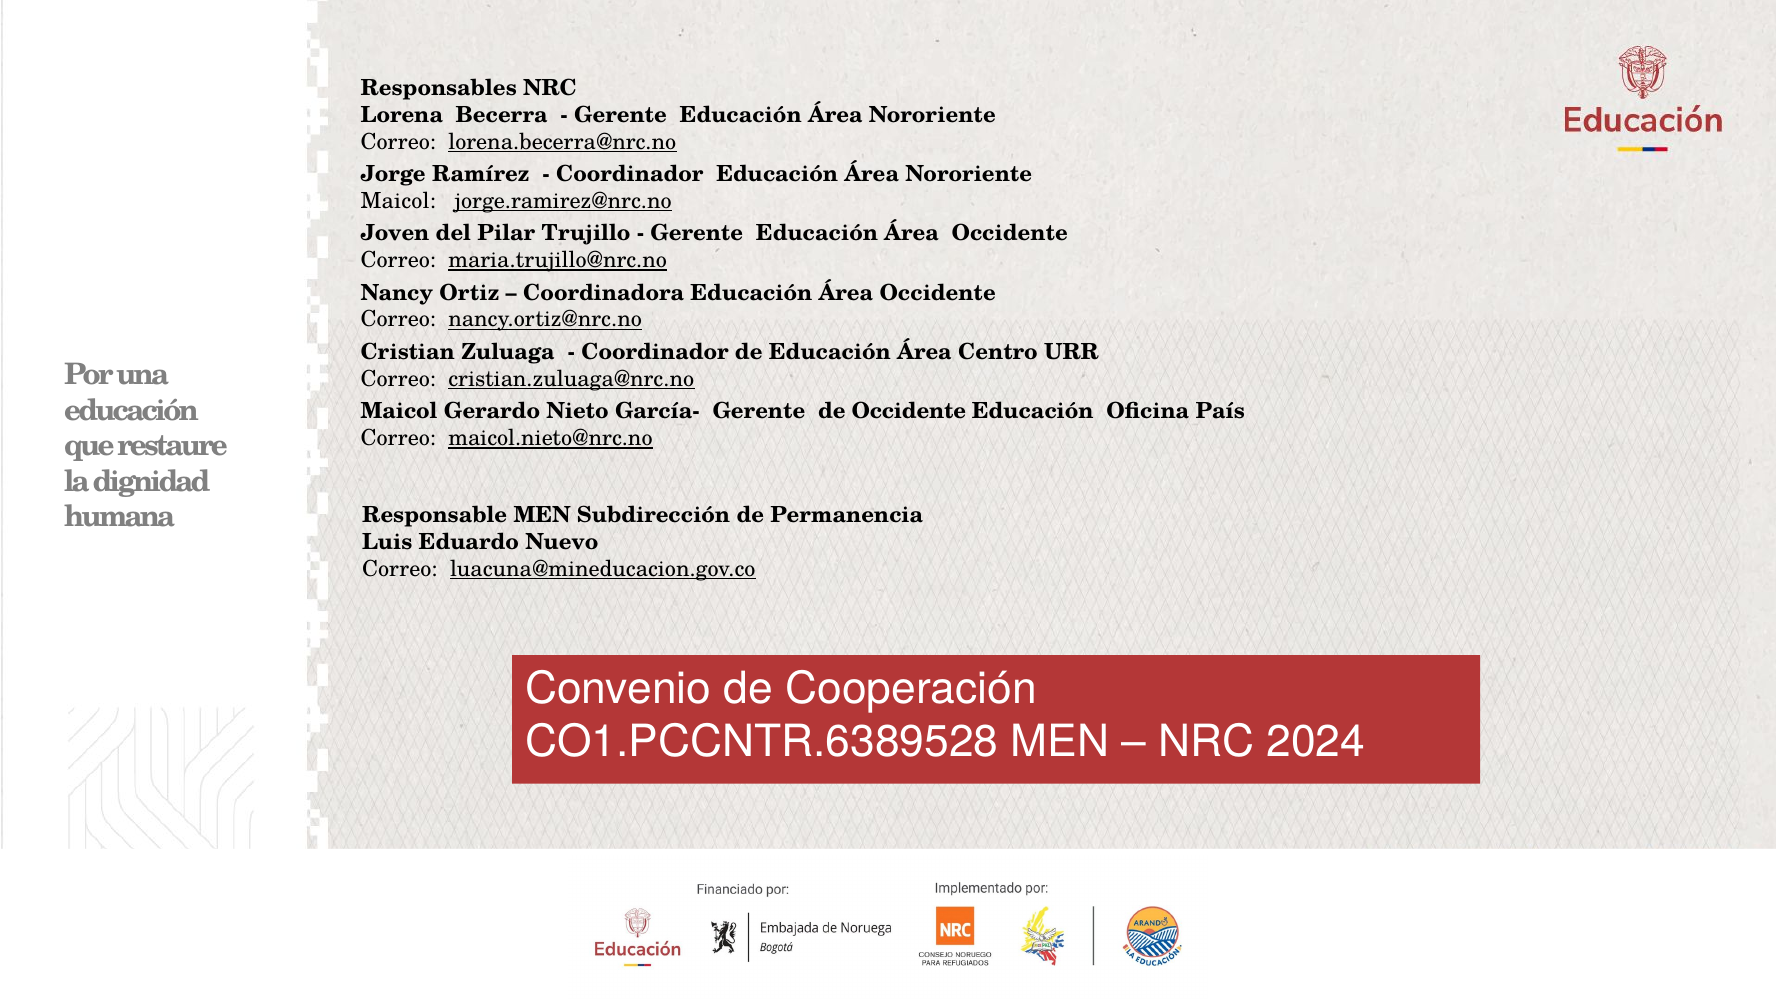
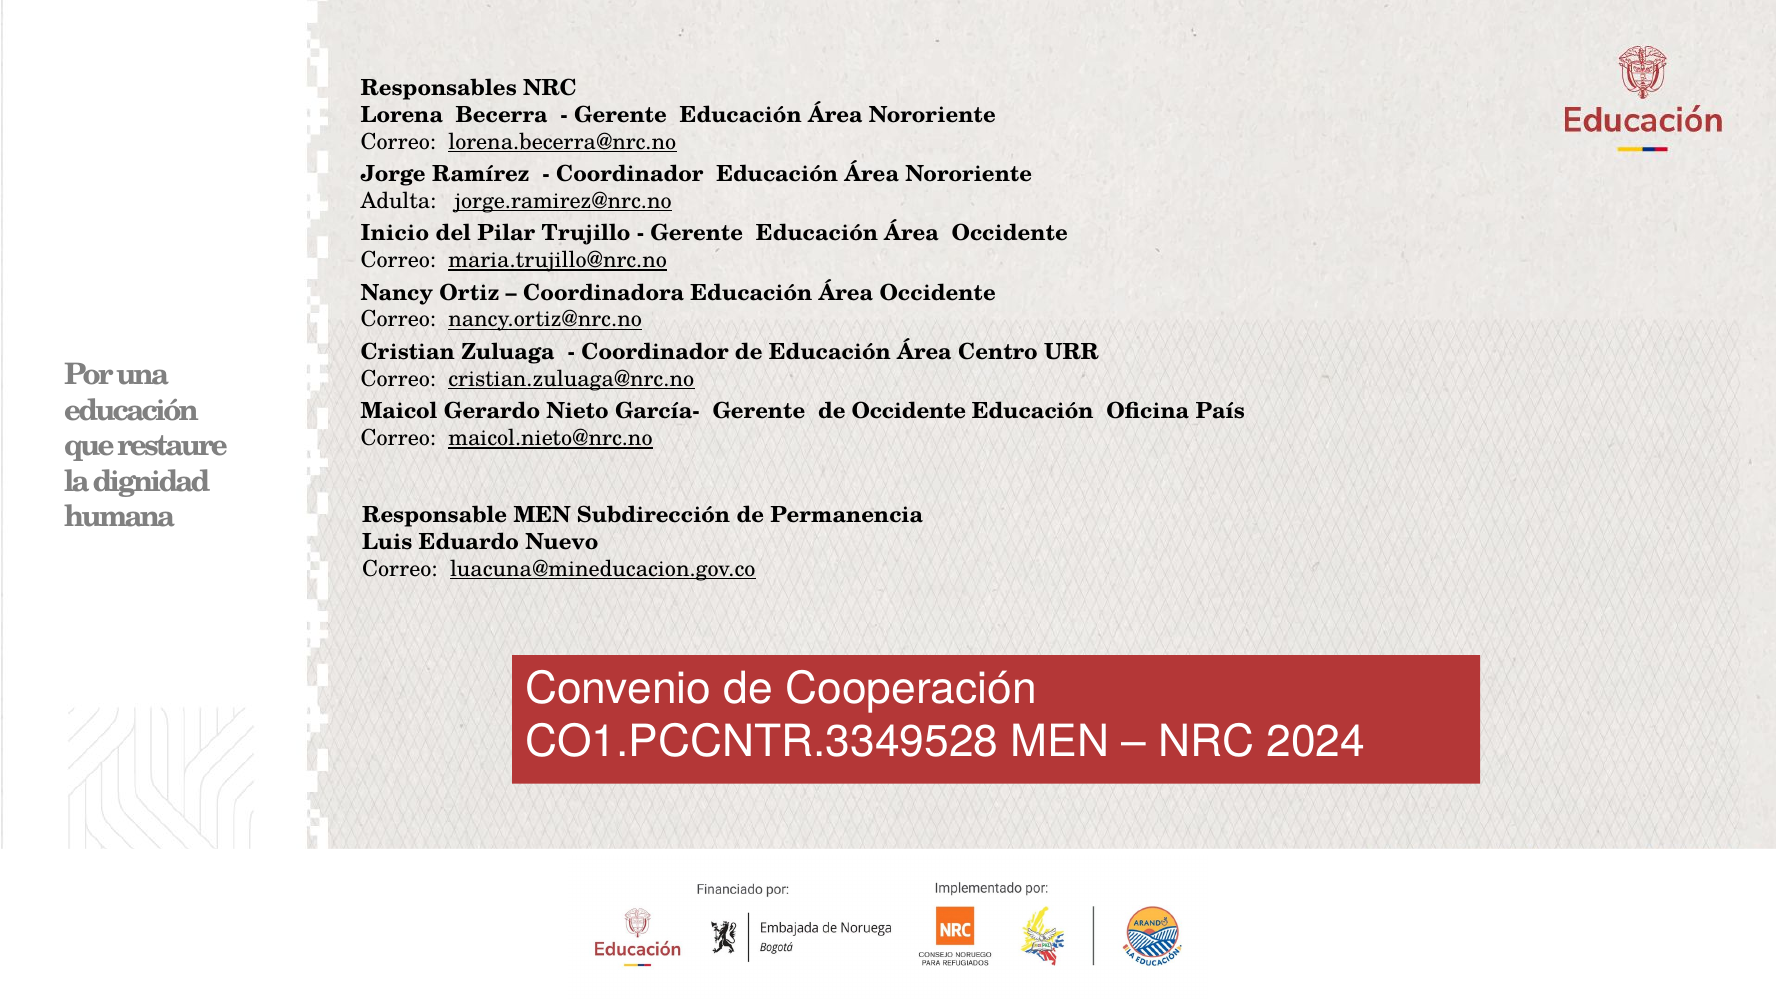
Maicol: Maicol -> Adulta (398, 201)
Joven: Joven -> Inicio (395, 234)
CO1.PCCNTR.6389528: CO1.PCCNTR.6389528 -> CO1.PCCNTR.3349528 (762, 742)
